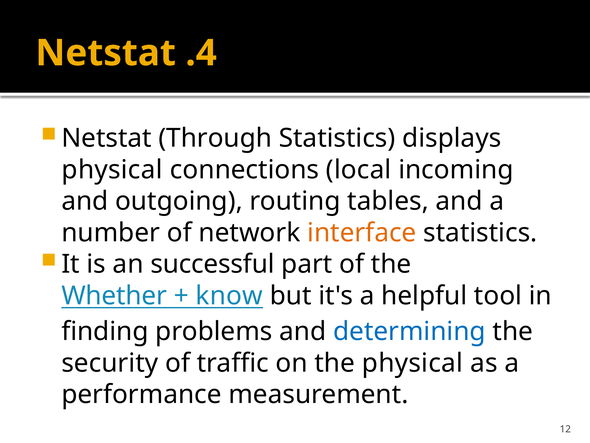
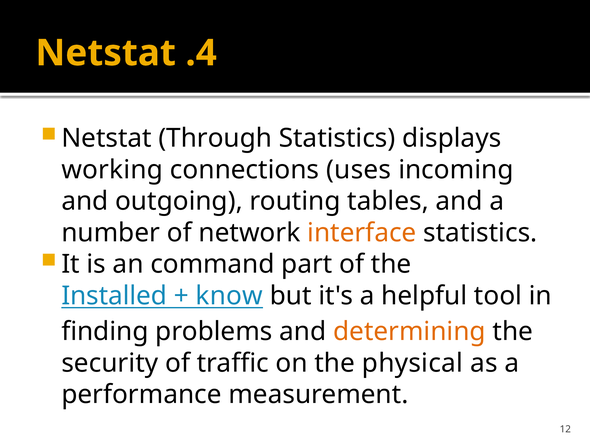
physical: physical -> working (112, 170)
local: local -> uses (359, 170)
successful: successful -> command (212, 264)
Whether: Whether -> Installed (114, 296)
determining colour: blue -> orange (409, 331)
